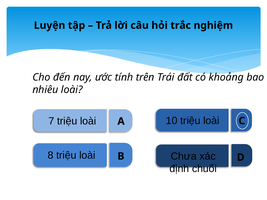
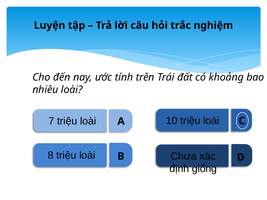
chuối: chuối -> giống (204, 169)
